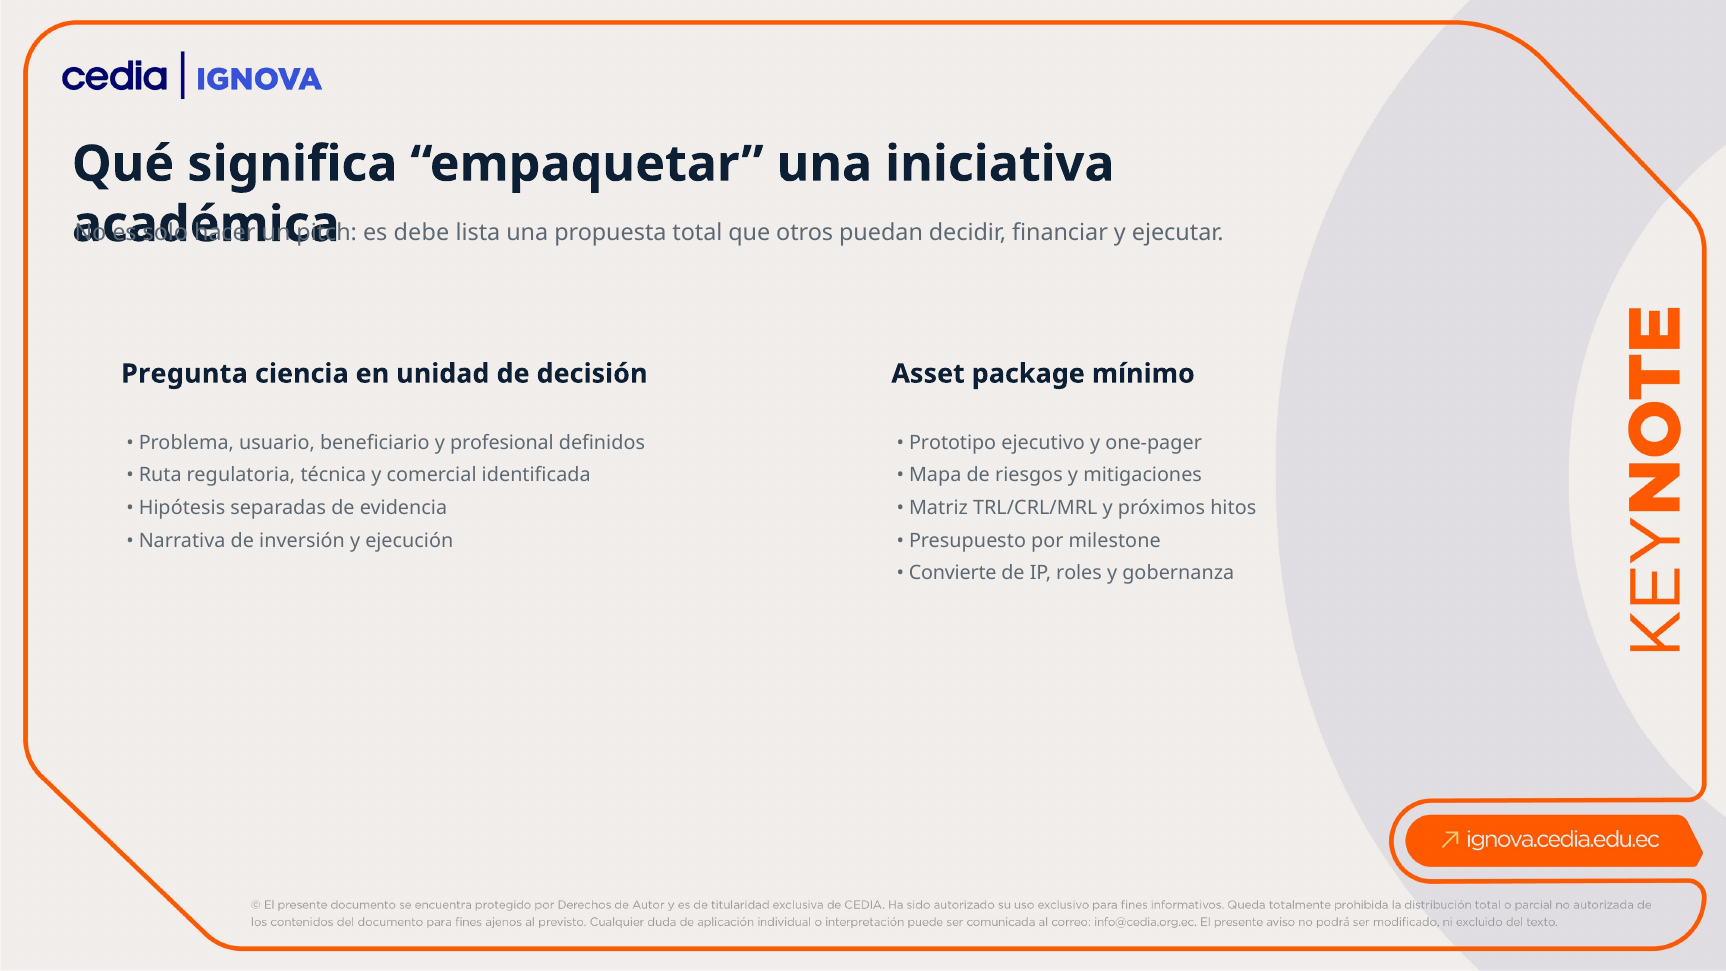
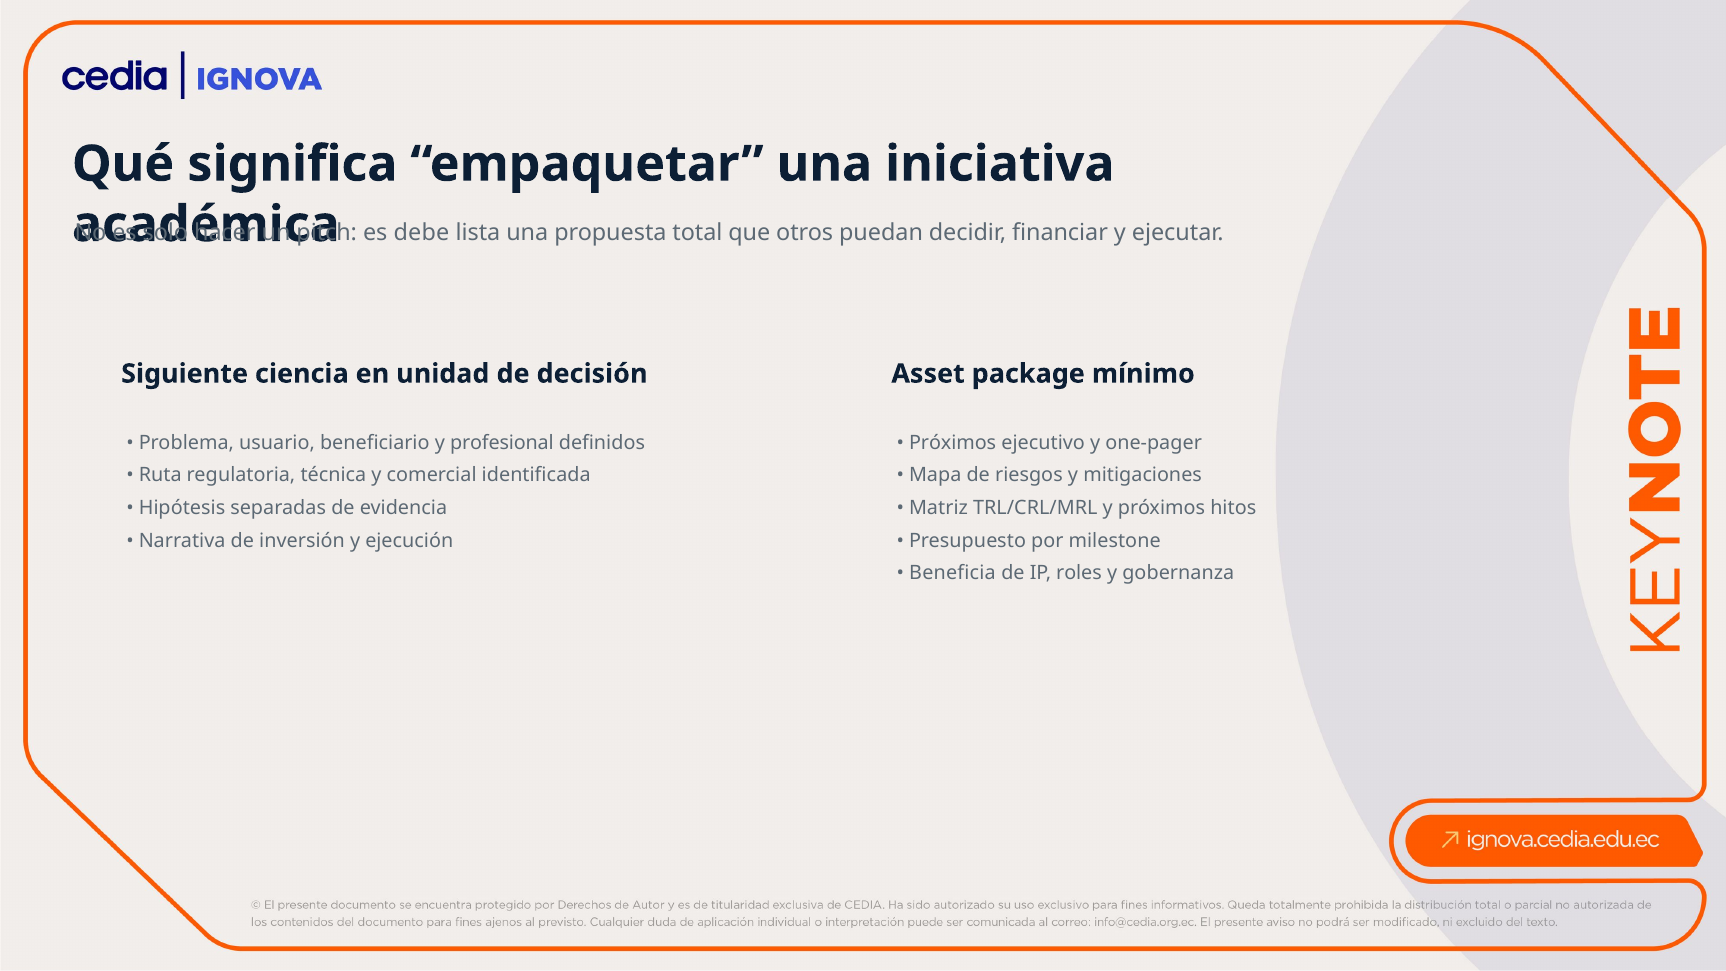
Pregunta: Pregunta -> Siguiente (185, 374)
Prototipo: Prototipo -> Próximos (953, 443)
Convierte: Convierte -> Beneficia (953, 573)
